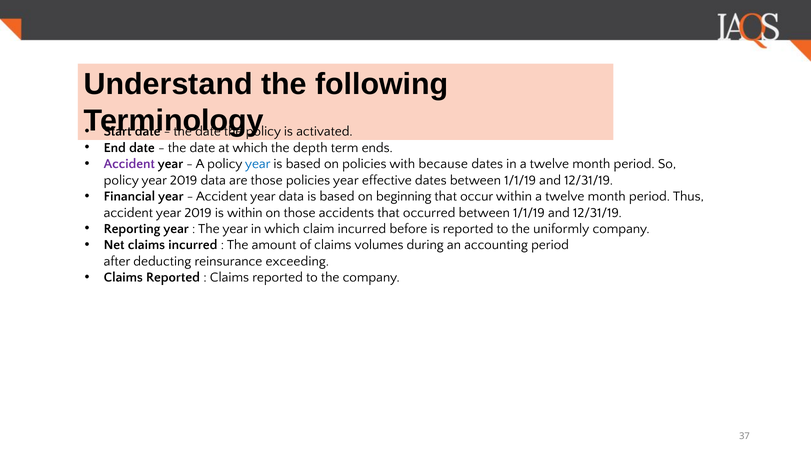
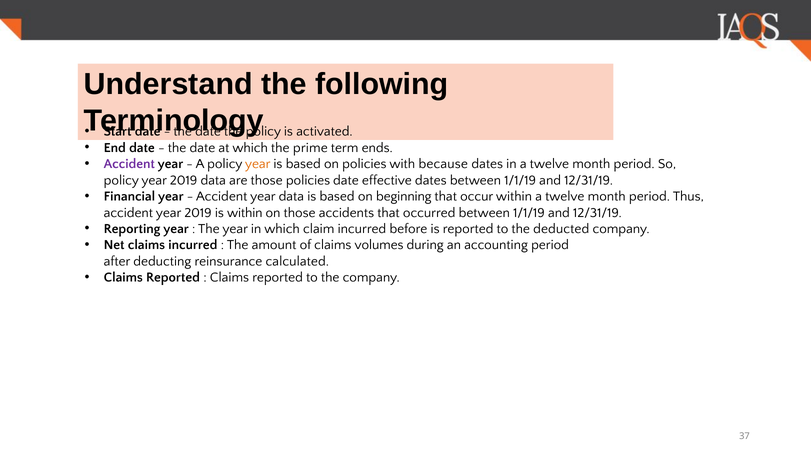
depth: depth -> prime (310, 148)
year colour: blue -> orange (258, 164)
policies year: year -> date (346, 180)
uniformly: uniformly -> deducted (561, 229)
exceeding: exceeding -> calculated (297, 261)
